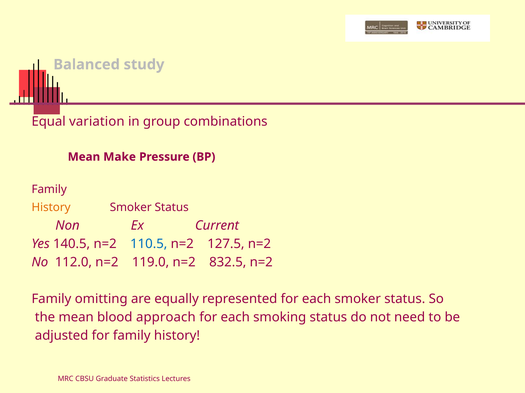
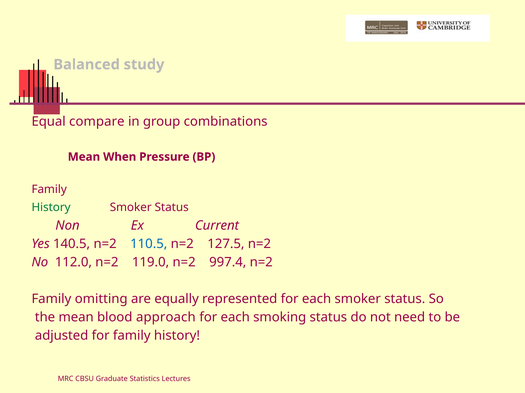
variation: variation -> compare (97, 122)
Make: Make -> When (120, 157)
History colour: orange -> green (51, 208)
832.5: 832.5 -> 997.4 (228, 263)
